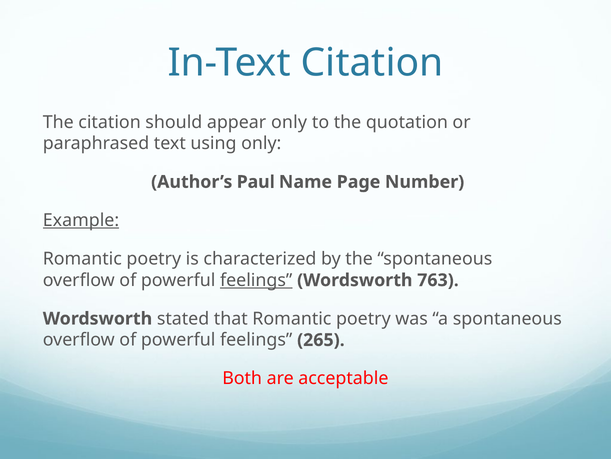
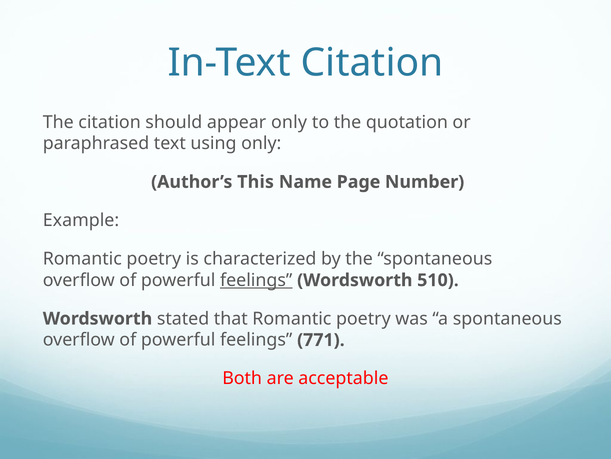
Paul: Paul -> This (256, 182)
Example underline: present -> none (81, 220)
763: 763 -> 510 (438, 280)
265: 265 -> 771 (321, 340)
